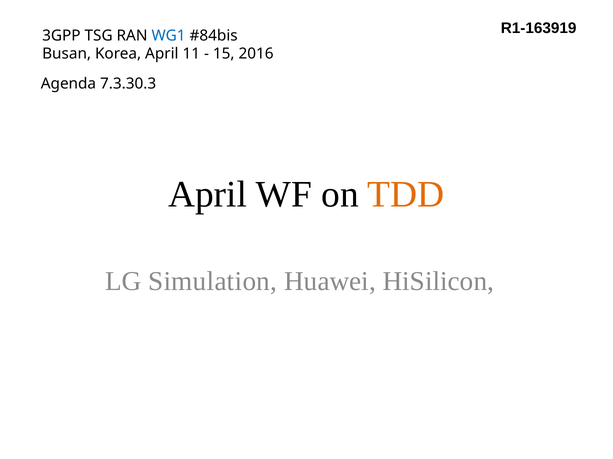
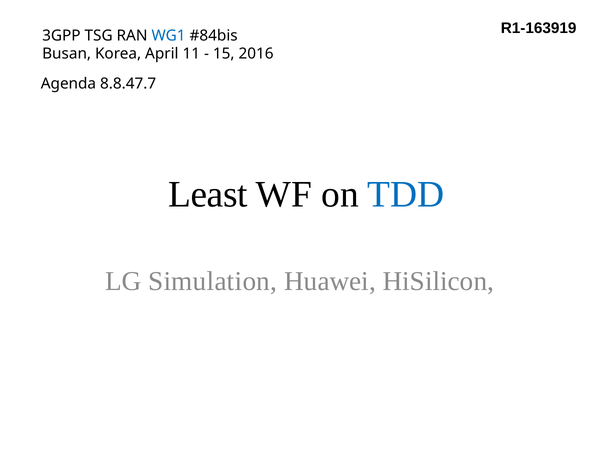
7.3.30.3: 7.3.30.3 -> 8.8.47.7 (128, 84)
April: April -> Least (208, 195)
TDD colour: orange -> blue (406, 195)
